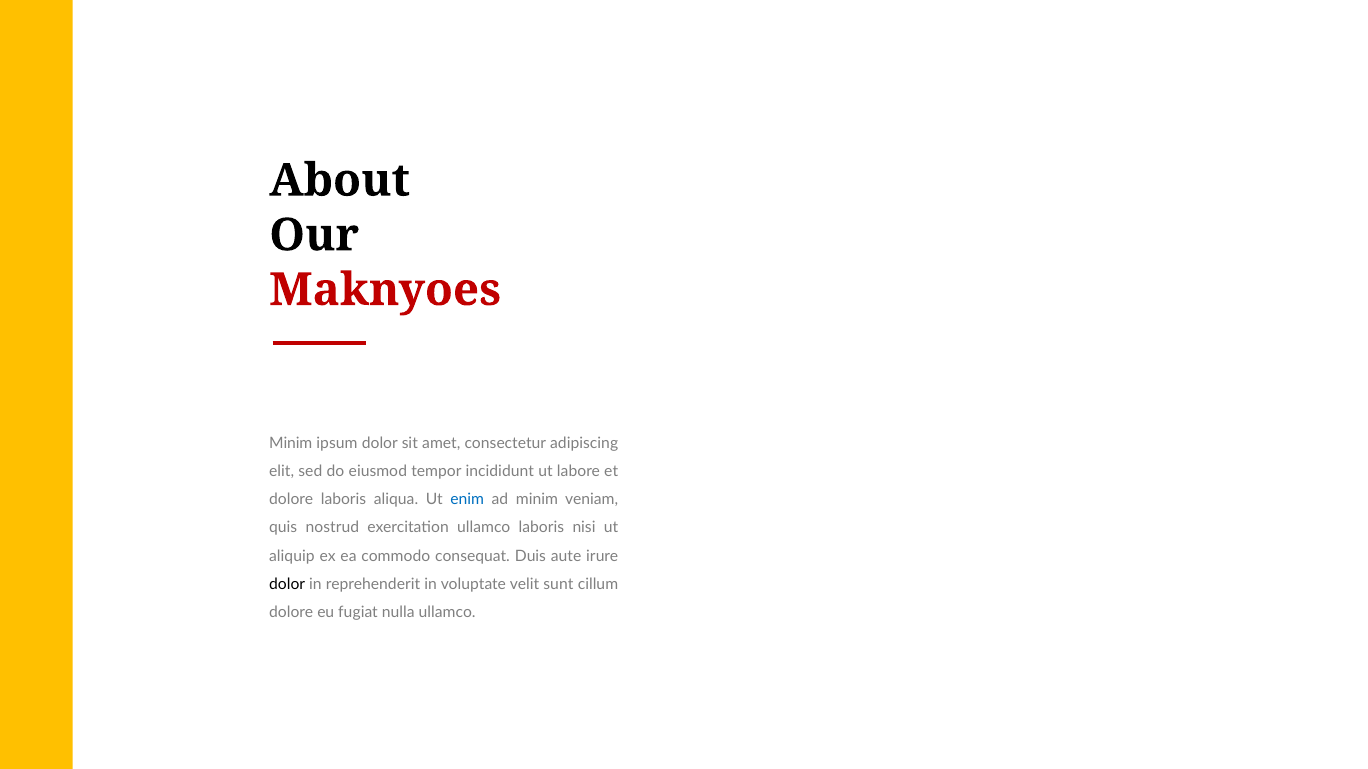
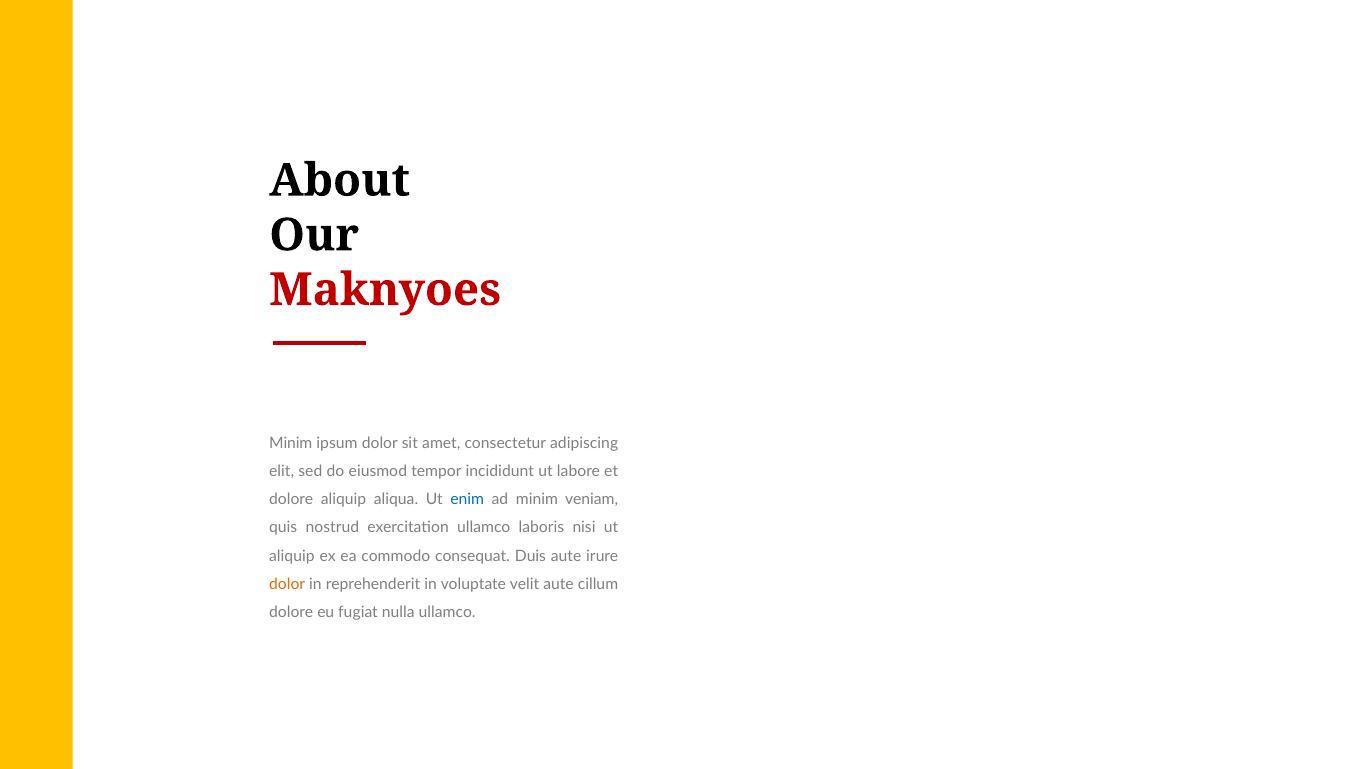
dolore laboris: laboris -> aliquip (343, 500)
dolor colour: black -> orange (287, 584)
velit sunt: sunt -> aute (558, 584)
